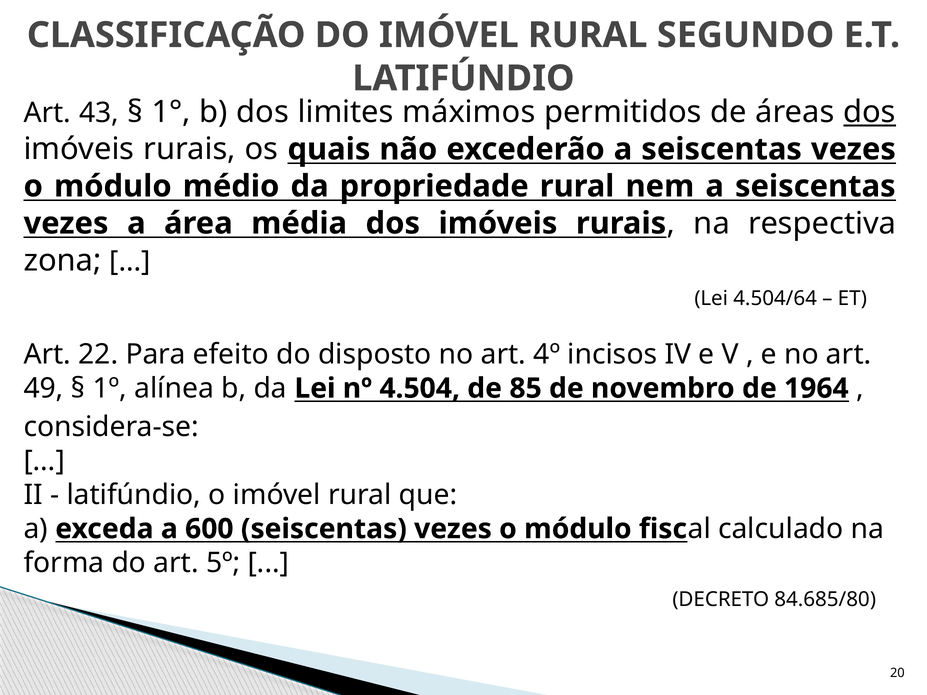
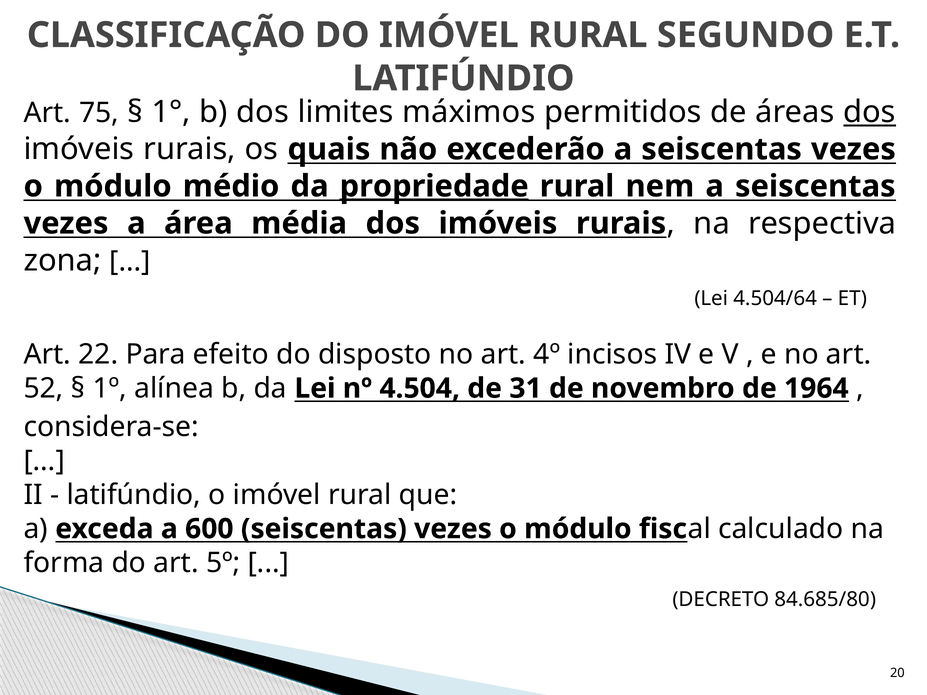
43: 43 -> 75 (99, 113)
propriedade underline: none -> present (434, 186)
49: 49 -> 52 (44, 388)
85: 85 -> 31 (526, 388)
